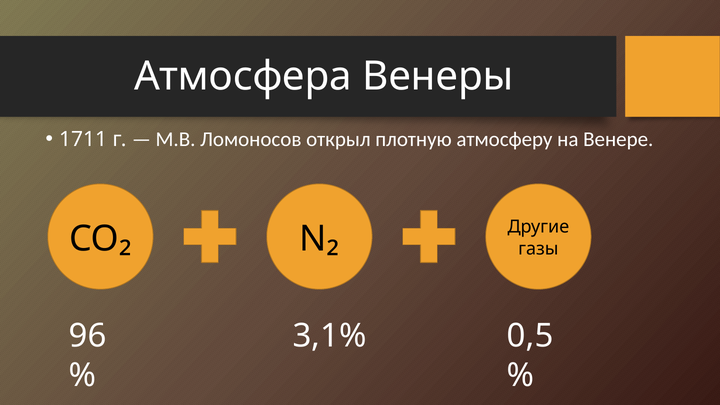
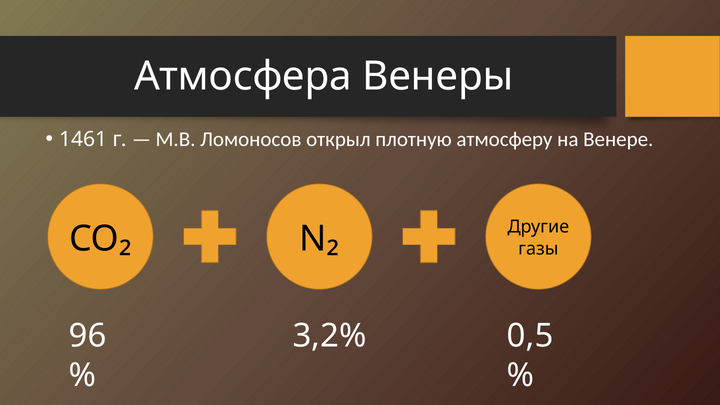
1711: 1711 -> 1461 (83, 139)
3,1%: 3,1% -> 3,2% (330, 336)
